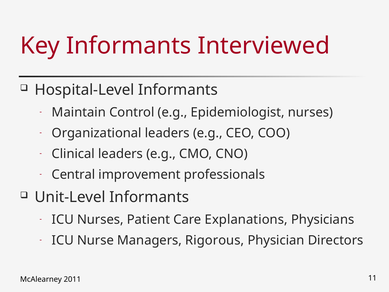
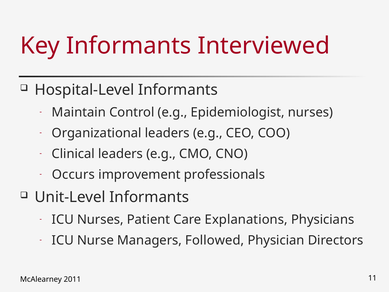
Central: Central -> Occurs (73, 174)
Rigorous: Rigorous -> Followed (215, 240)
